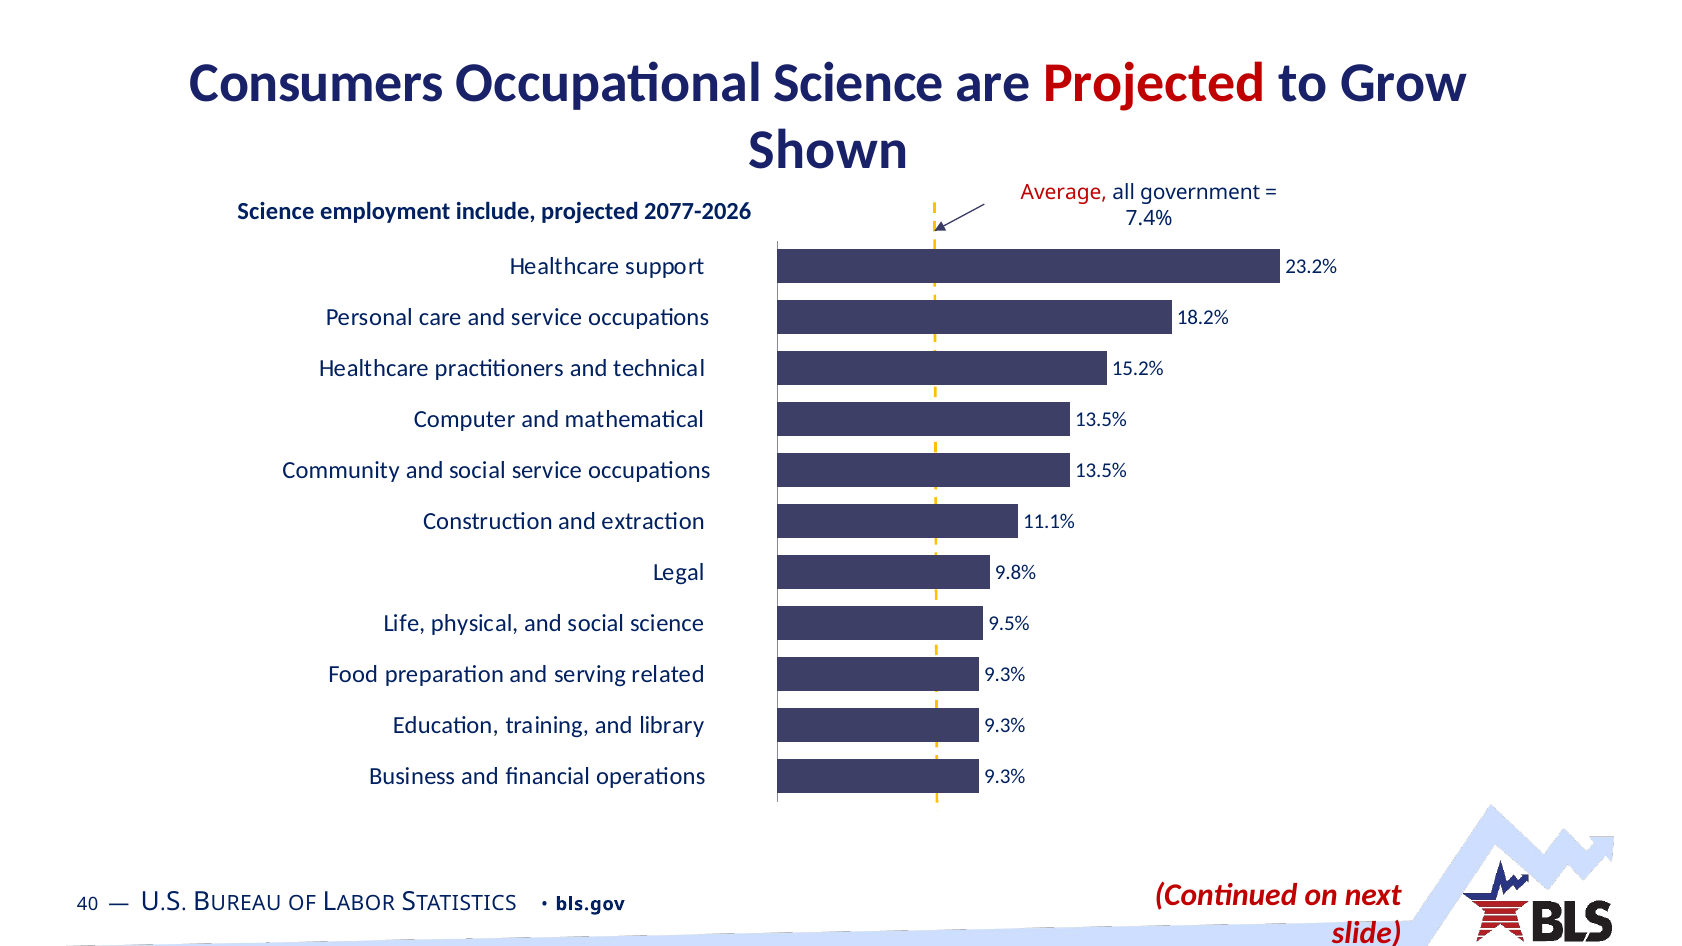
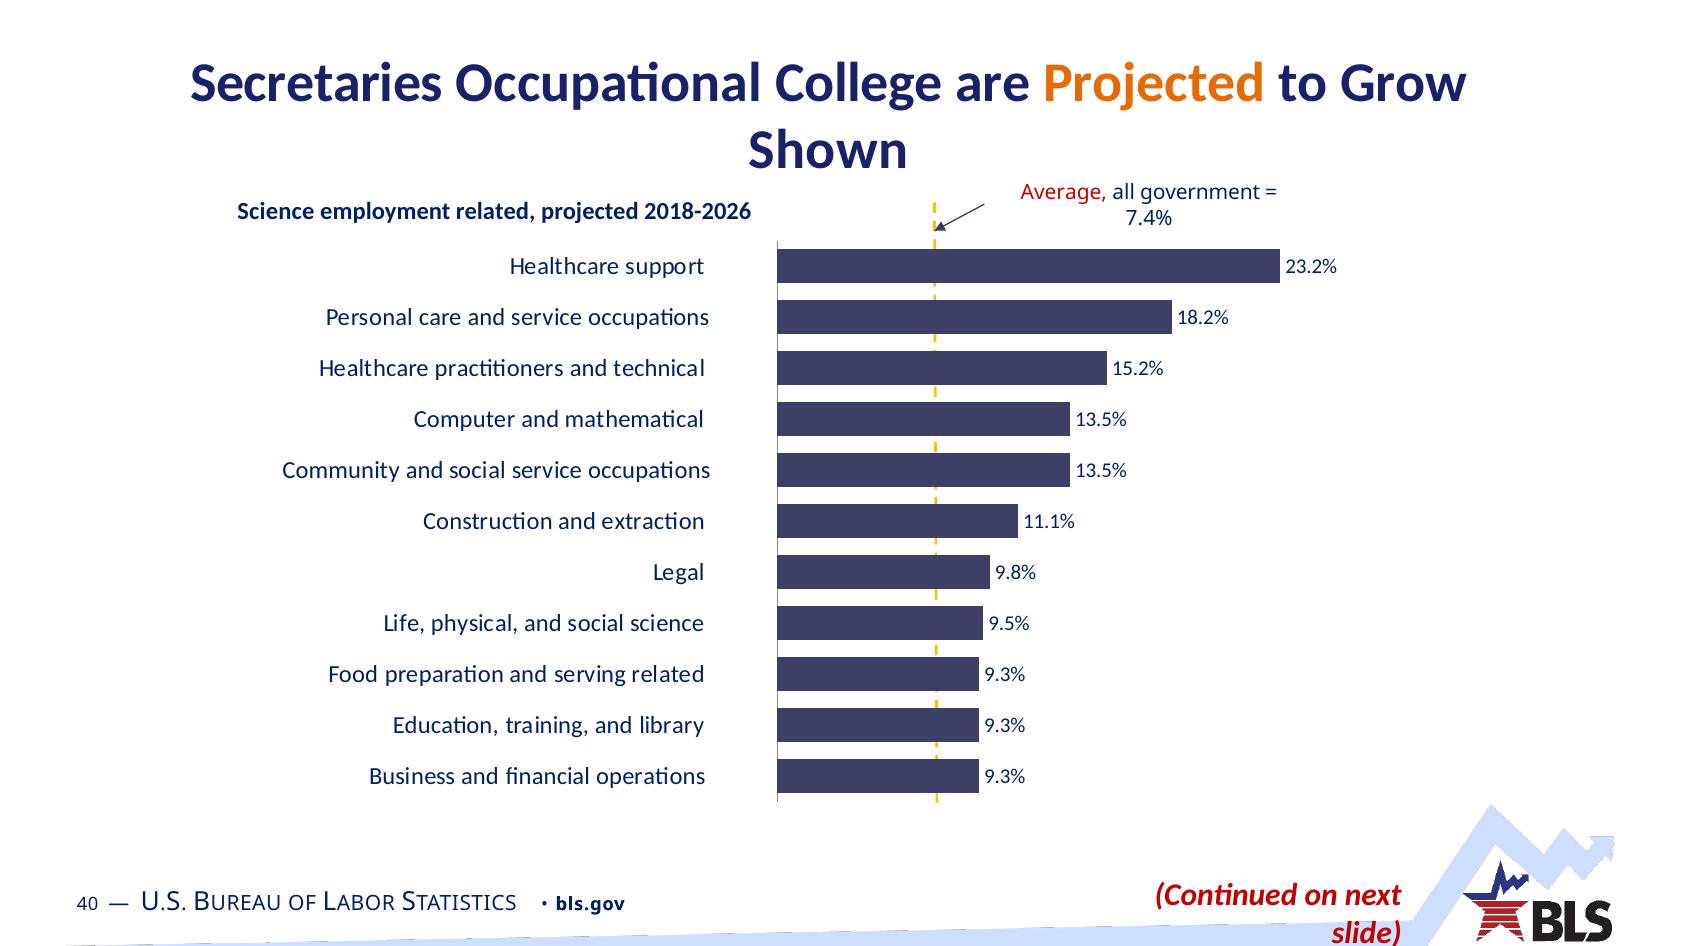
Consumers: Consumers -> Secretaries (317, 83)
Occupational Science: Science -> College (859, 83)
Projected colour: red -> orange (1154, 83)
employment include: include -> related (496, 211)
2077-2026: 2077-2026 -> 2018-2026 (698, 211)
